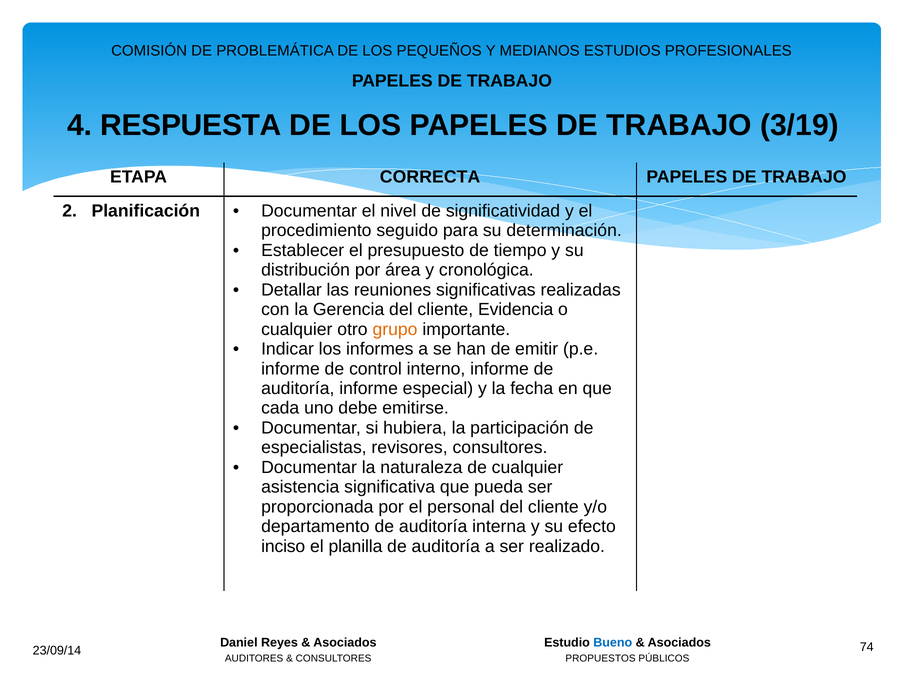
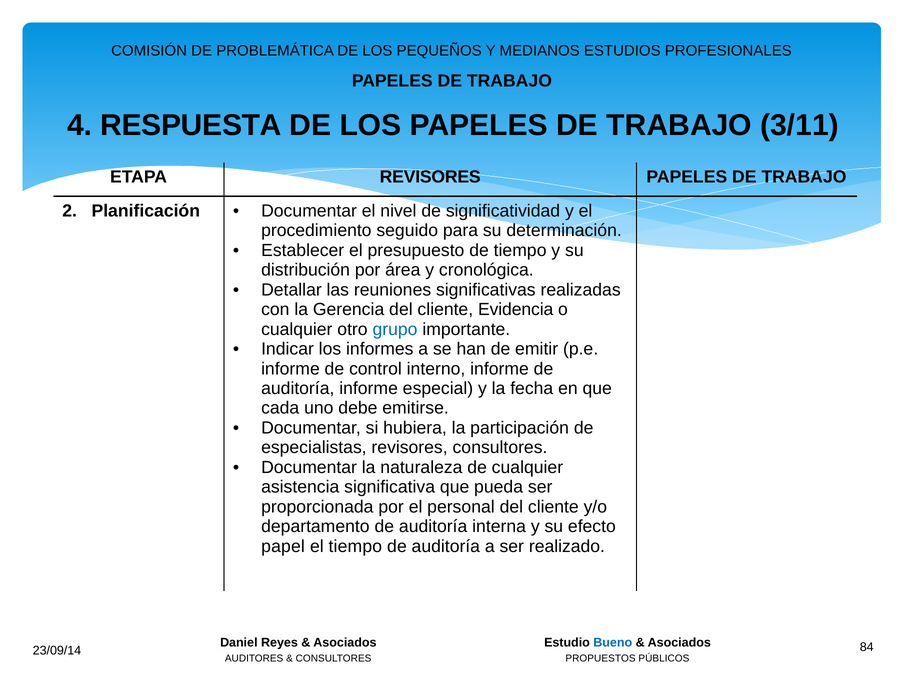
3/19: 3/19 -> 3/11 (800, 126)
ETAPA CORRECTA: CORRECTA -> REVISORES (430, 177)
grupo colour: orange -> blue (395, 329)
inciso: inciso -> papel (283, 546)
el planilla: planilla -> tiempo (355, 546)
74: 74 -> 84 (867, 647)
